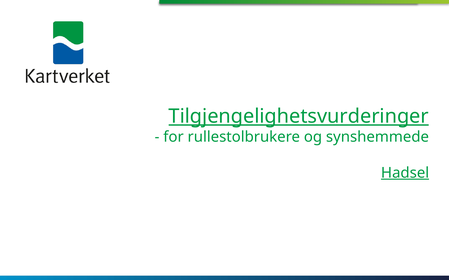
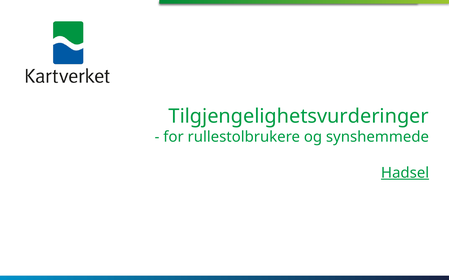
Tilgjengelighetsvurderinger underline: present -> none (299, 117)
